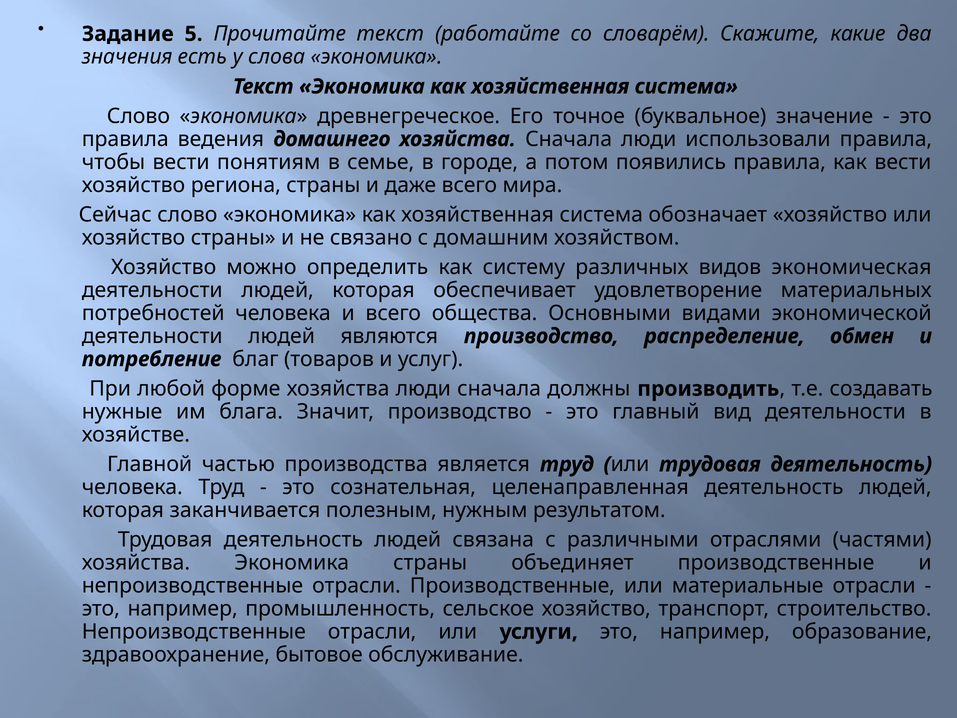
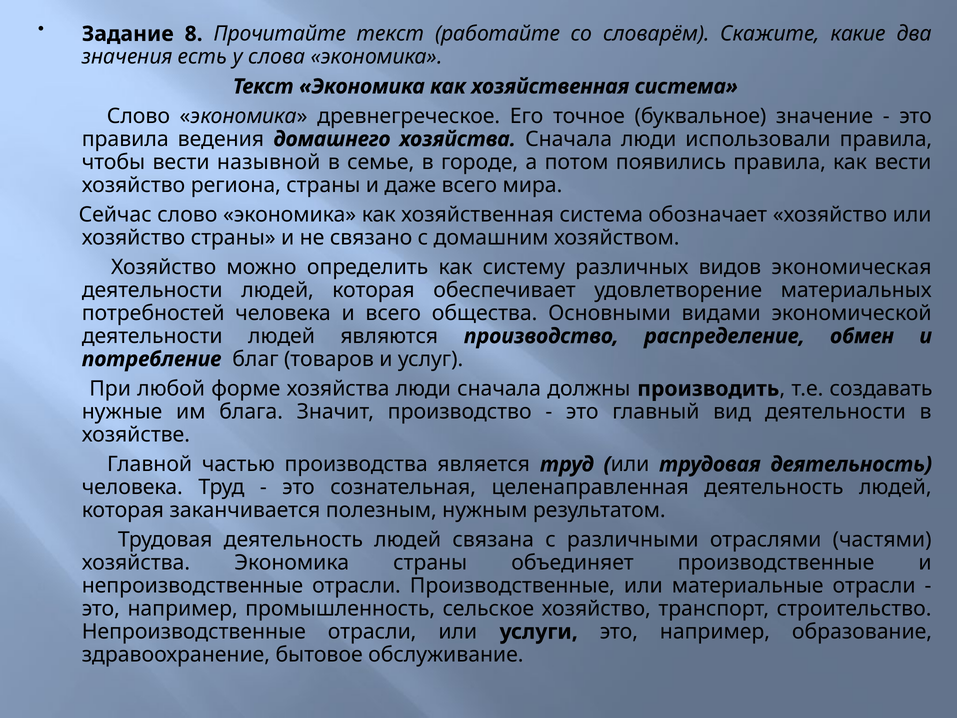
5: 5 -> 8 (194, 34)
понятиям: понятиям -> назывной (269, 162)
